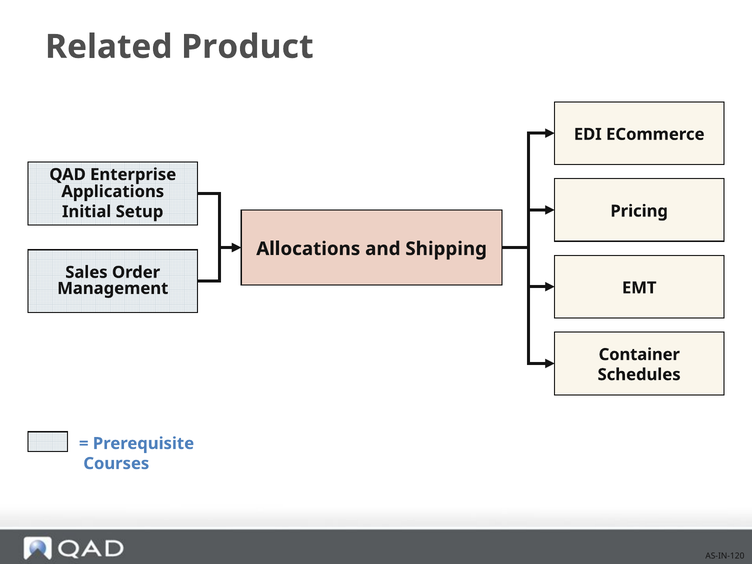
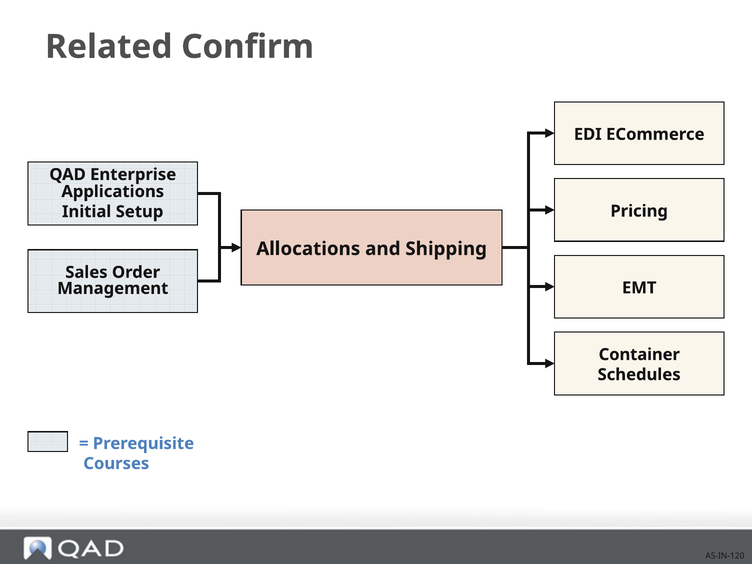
Product: Product -> Confirm (248, 47)
